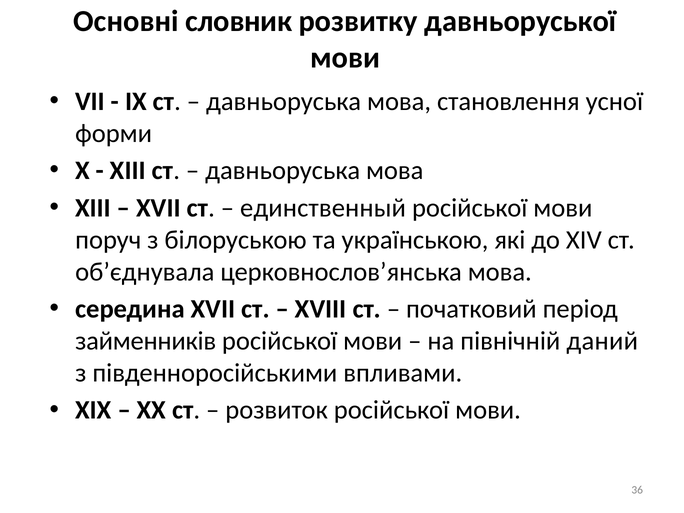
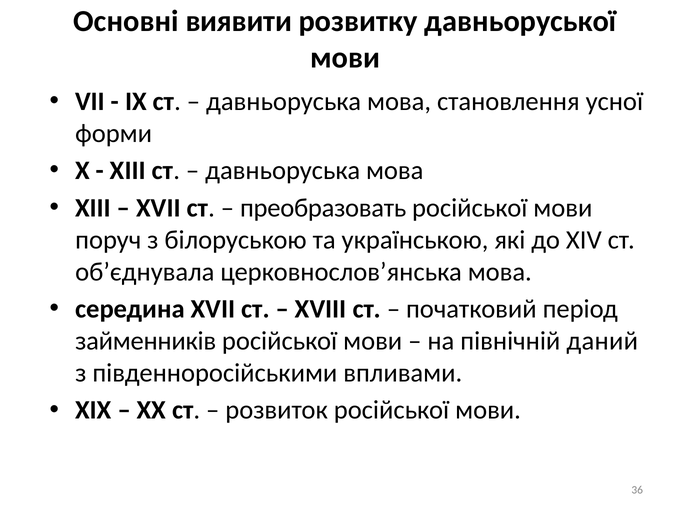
словник: словник -> виявити (239, 21)
единственный: единственный -> преобразовать (323, 208)
